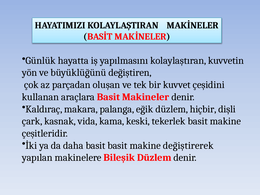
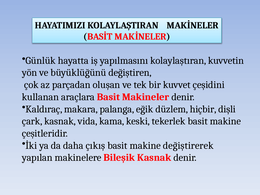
daha basit: basit -> çıkış (95, 145)
Bileşik Düzlem: Düzlem -> Kasnak (154, 158)
